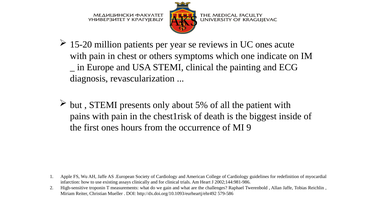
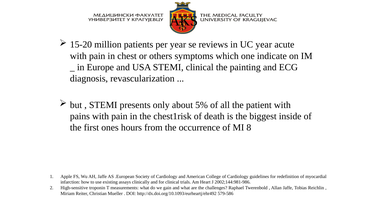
UC ones: ones -> year (264, 45)
9: 9 -> 8 (249, 128)
